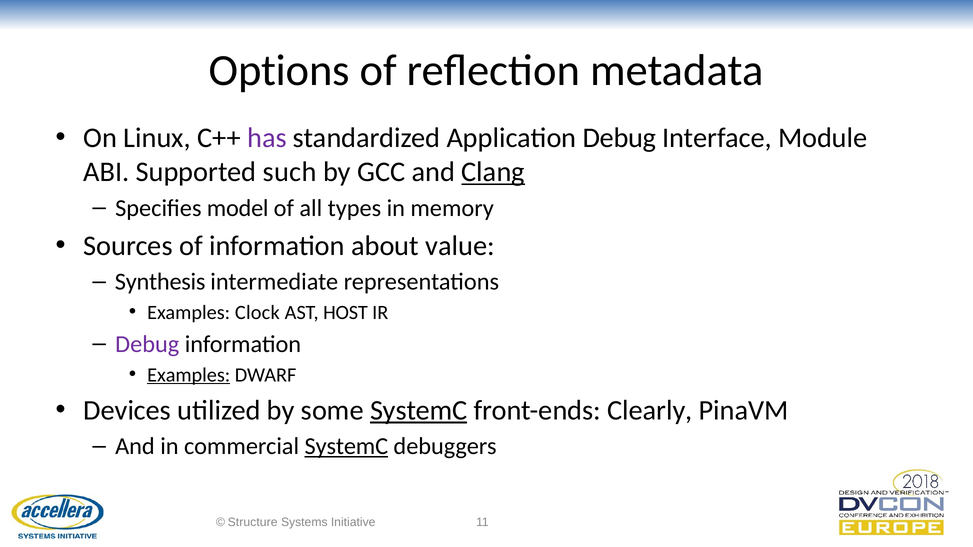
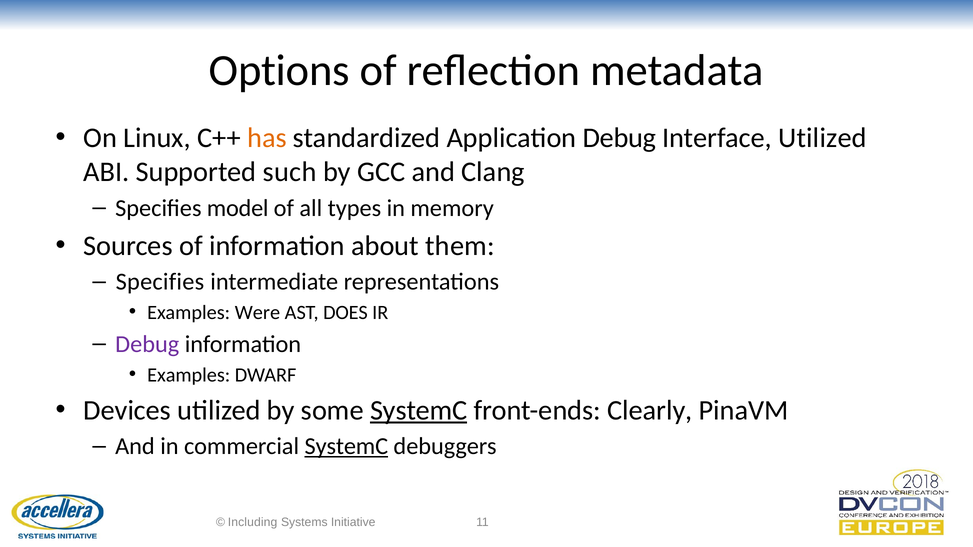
has colour: purple -> orange (267, 138)
Interface Module: Module -> Utilized (823, 138)
Clang underline: present -> none (493, 172)
value: value -> them (460, 246)
Synthesis: Synthesis -> Specifies (160, 282)
Clock: Clock -> Were (257, 313)
HOST: HOST -> DOES (345, 313)
Examples underline: present -> none (189, 375)
Structure: Structure -> Including (253, 523)
